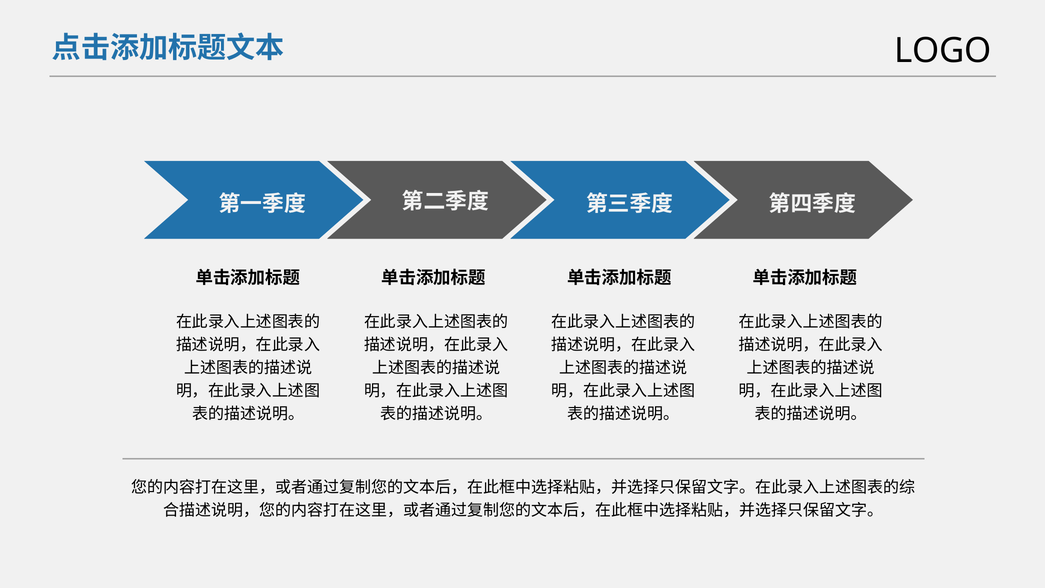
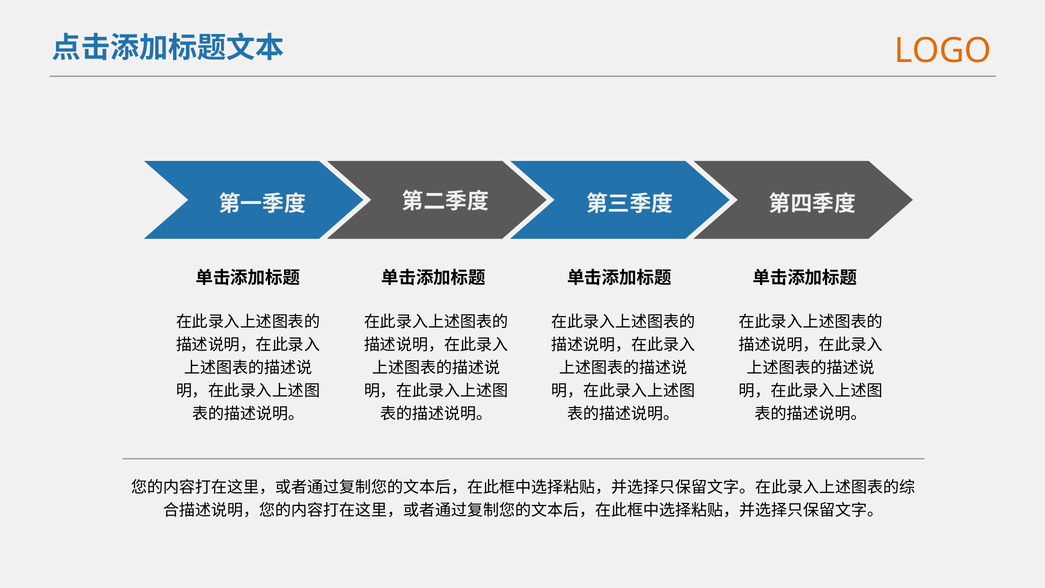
LOGO colour: black -> orange (943, 51)
